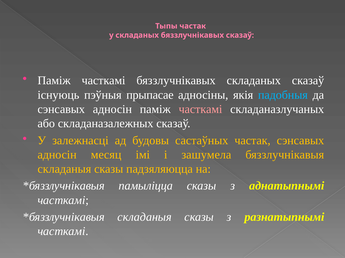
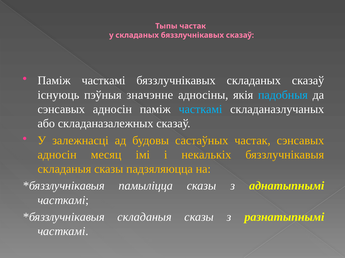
прыпасае: прыпасае -> значэнне (150, 95)
часткамі colour: pink -> light blue (200, 110)
зашумела: зашумела -> некалькіх (206, 155)
